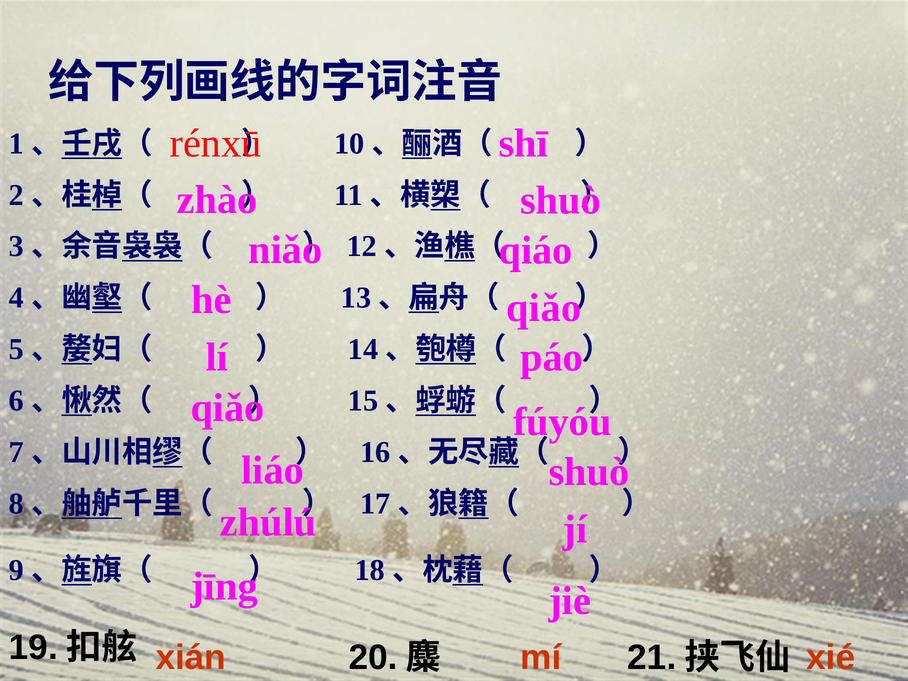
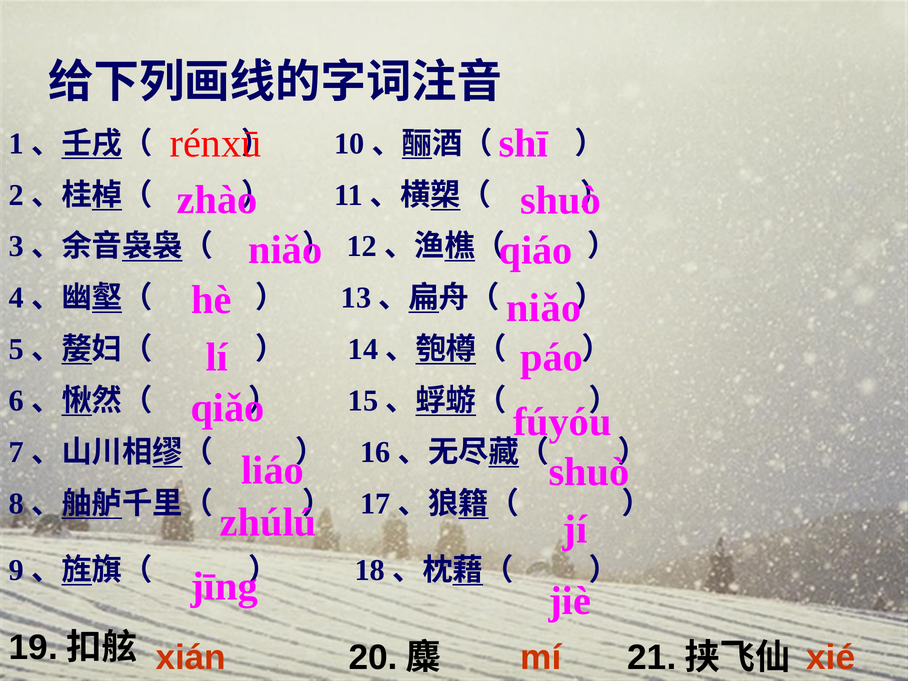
qiǎo: qiǎo -> niǎo (544, 308)
